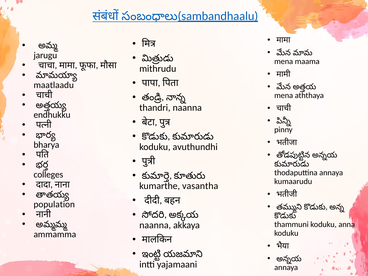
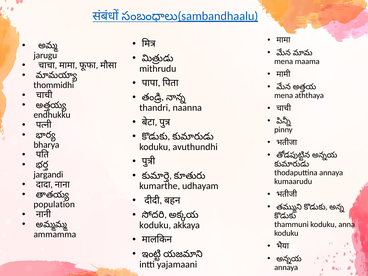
maatlaadu: maatlaadu -> thommidhi (54, 85)
colleges: colleges -> jargandi (48, 175)
vasantha: vasantha -> udhayam (200, 186)
naanna: naanna -> koduku (155, 225)
